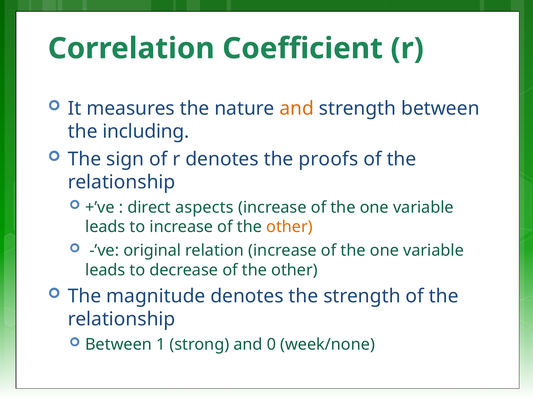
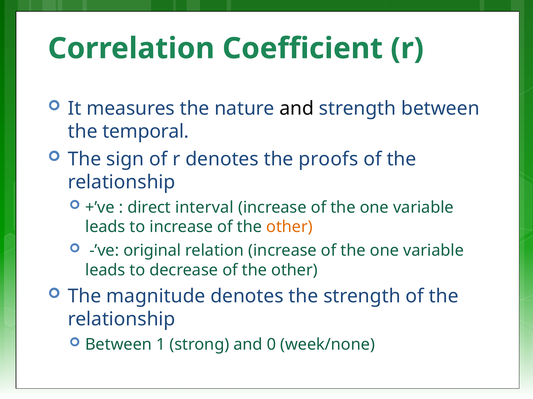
and colour: orange -> black (297, 109)
including: including -> temporal (146, 132)
aspects: aspects -> interval (204, 208)
